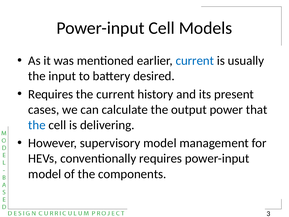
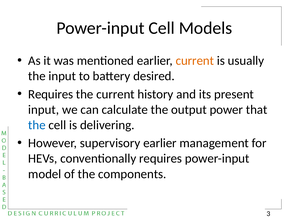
current colour: blue -> orange (195, 61)
cases: cases -> input (44, 109)
supervisory model: model -> earlier (160, 143)
